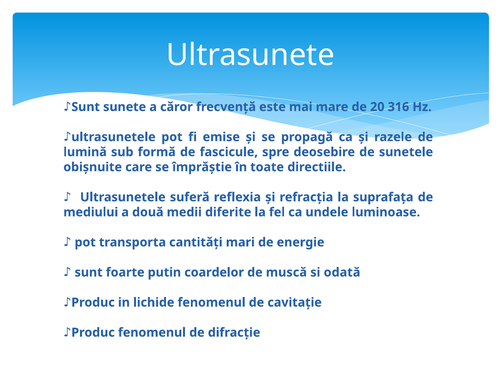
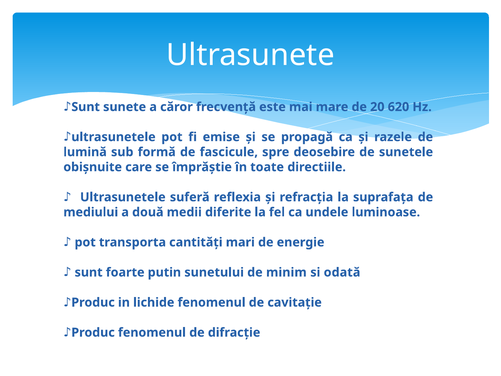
316: 316 -> 620 (398, 107)
coardelor: coardelor -> sunetului (214, 272)
muscă: muscă -> minim (286, 272)
